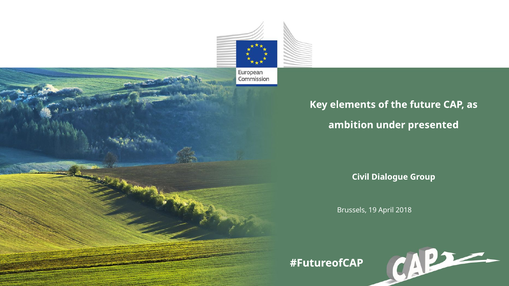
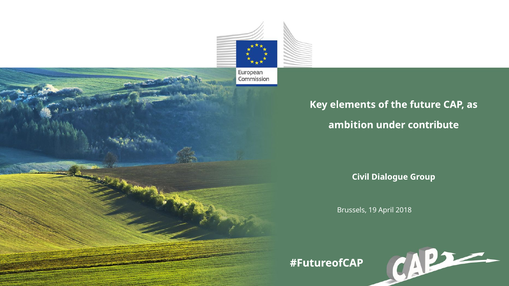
presented: presented -> contribute (433, 125)
